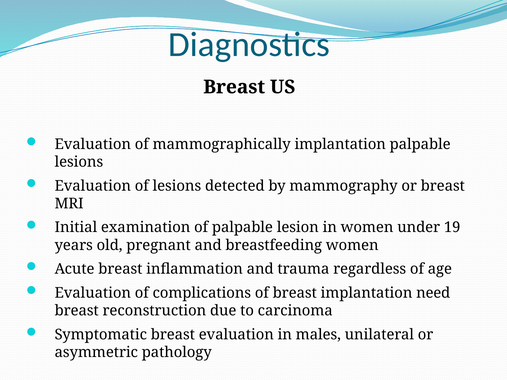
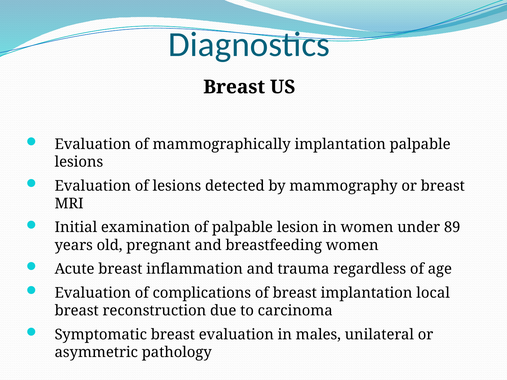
19: 19 -> 89 (452, 228)
need: need -> local (433, 293)
